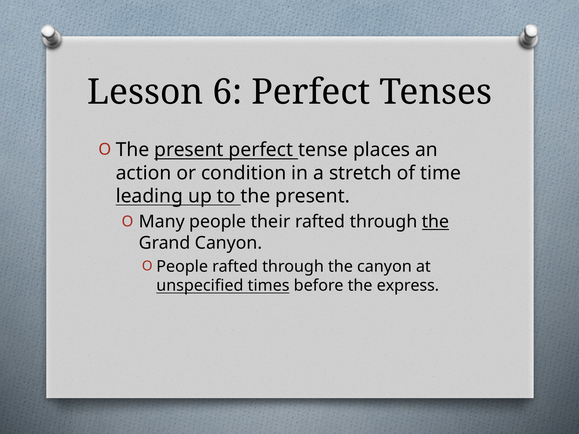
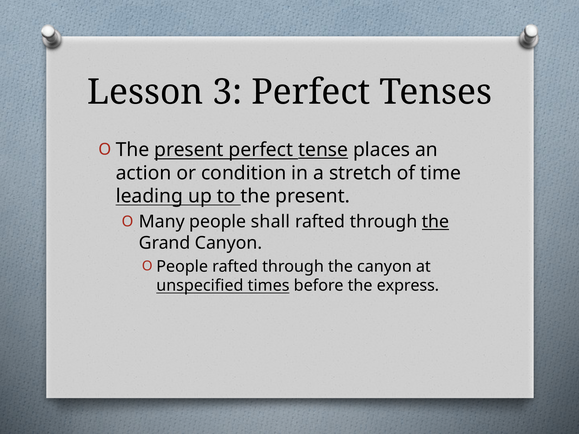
6: 6 -> 3 (227, 92)
tense underline: none -> present (323, 150)
their: their -> shall (271, 222)
